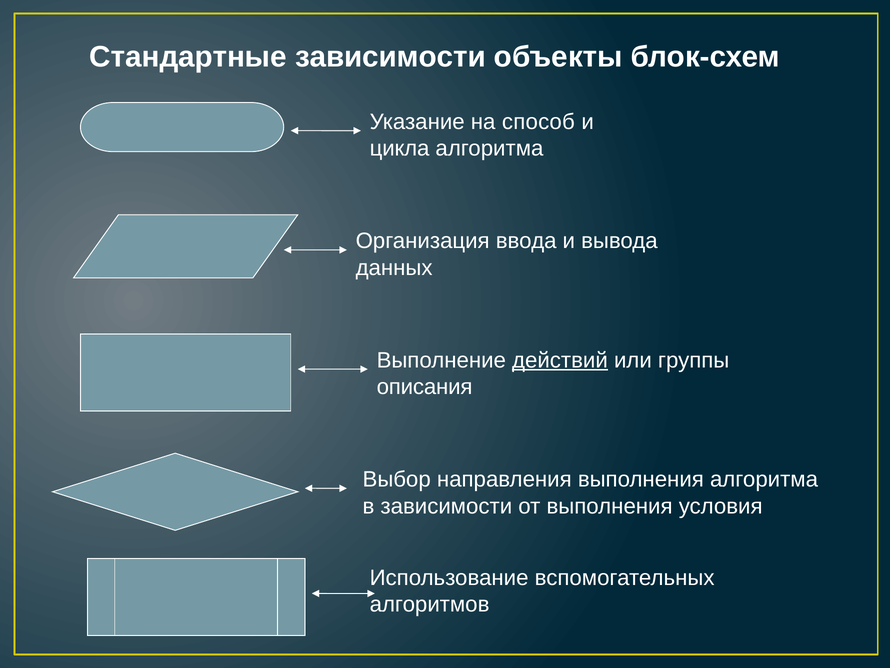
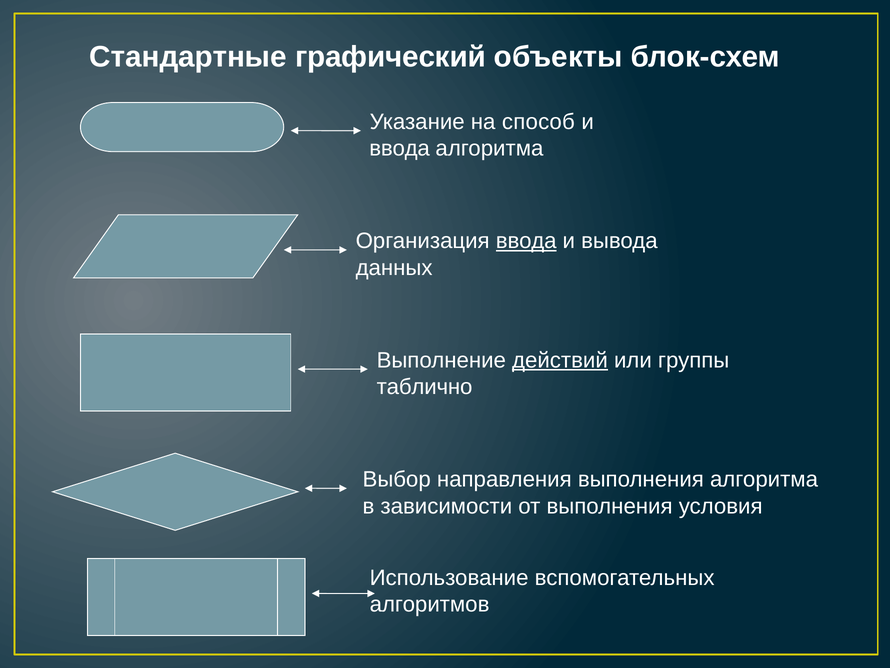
Стандартные зависимости: зависимости -> графический (390, 57)
цикла: цикла -> ввода (400, 148)
ввода underline: none -> present (526, 241)
описания: описания -> таблично (425, 387)
